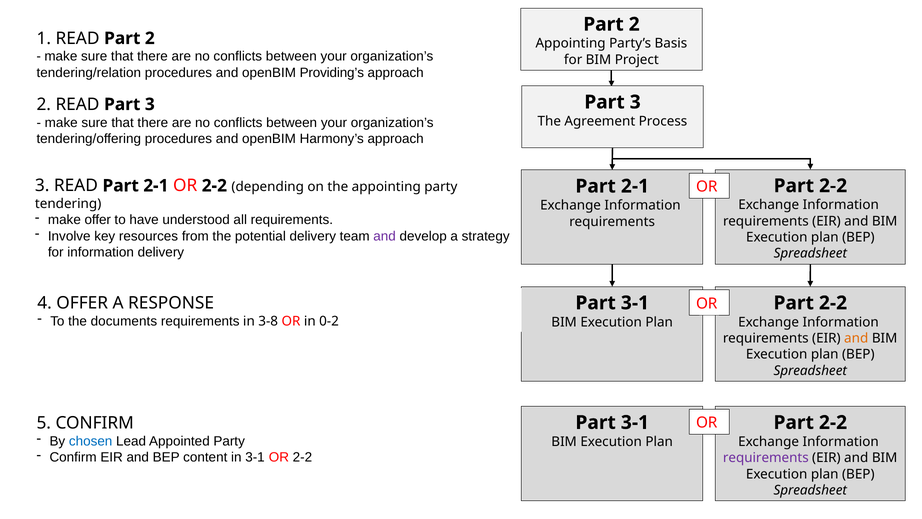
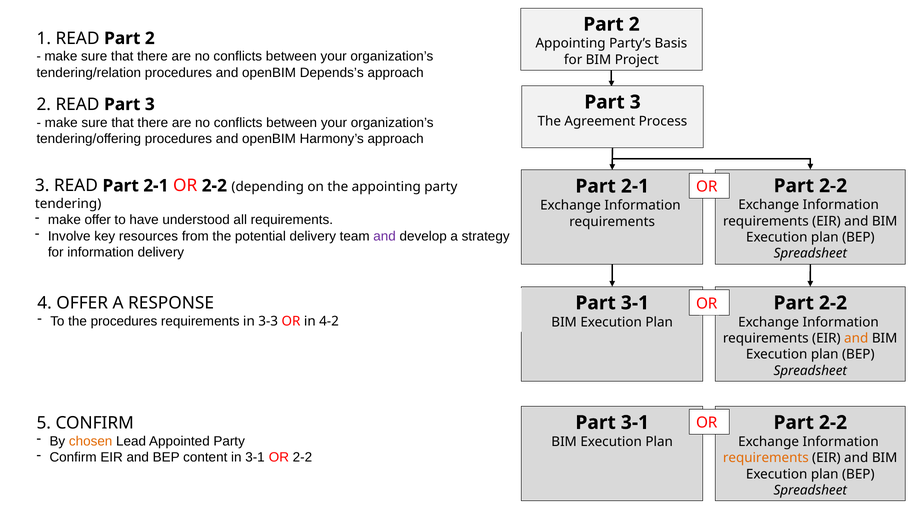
Providing’s: Providing’s -> Depends’s (332, 73)
the documents: documents -> procedures (124, 321)
3-8: 3-8 -> 3-3 (268, 321)
0-2: 0-2 -> 4-2 (329, 321)
chosen colour: blue -> orange (91, 441)
requirements colour: purple -> orange (766, 458)
